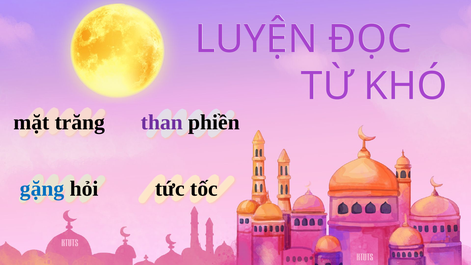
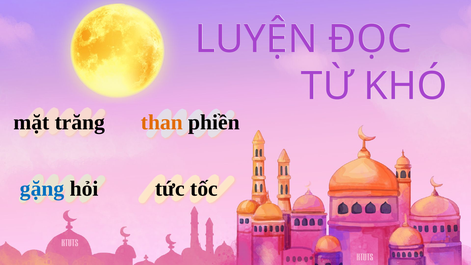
than colour: purple -> orange (162, 122)
